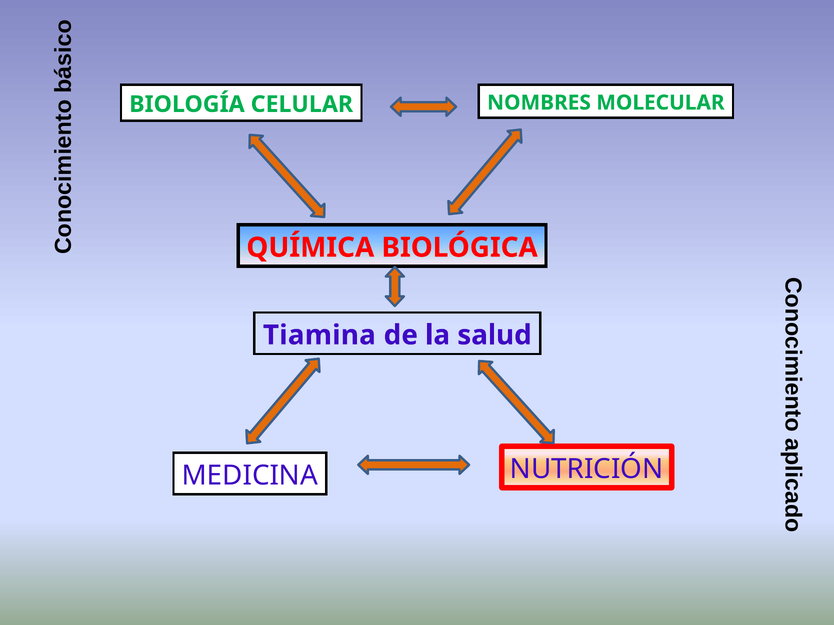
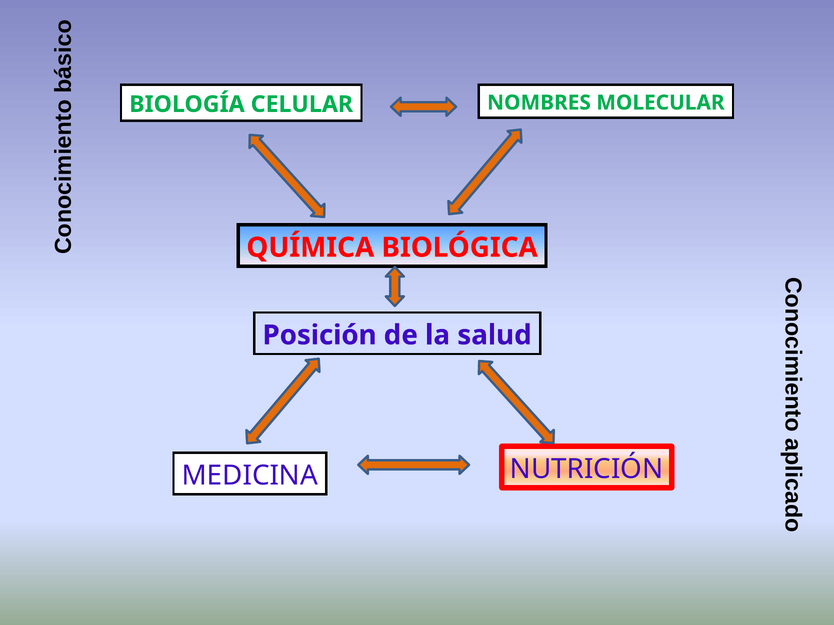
Tiamina: Tiamina -> Posición (320, 335)
